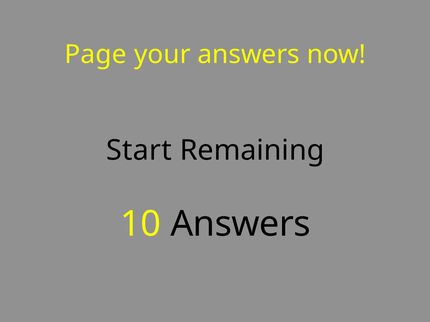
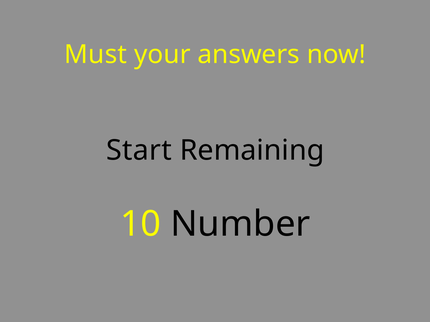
Page: Page -> Must (96, 54)
10 Answers: Answers -> Number (240, 224)
